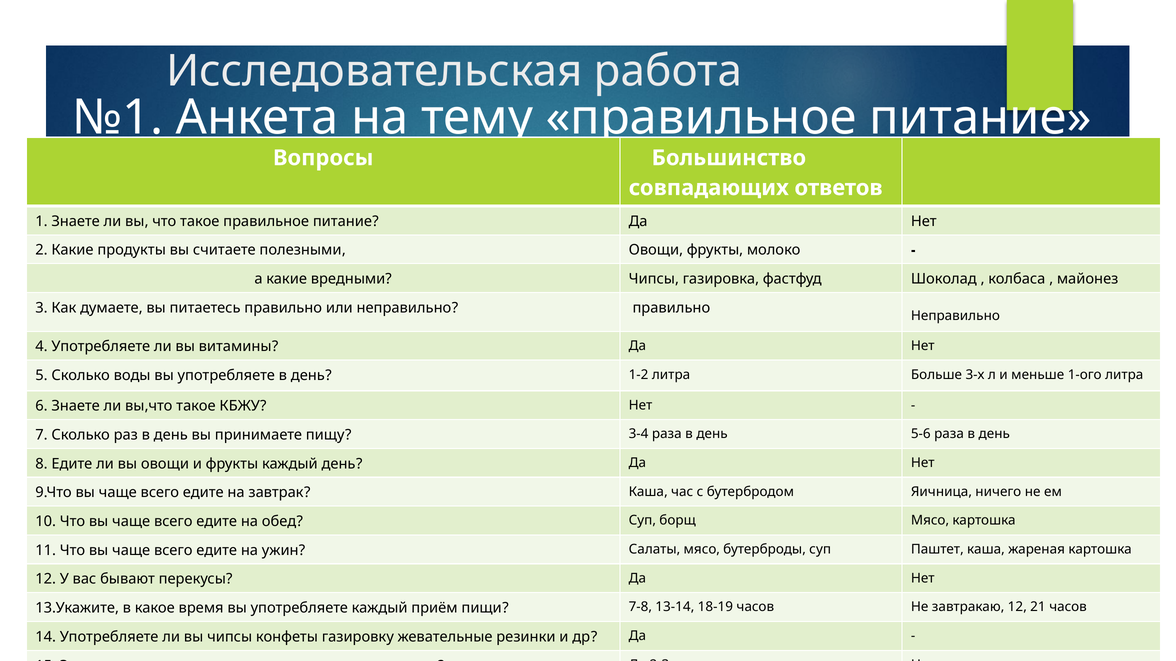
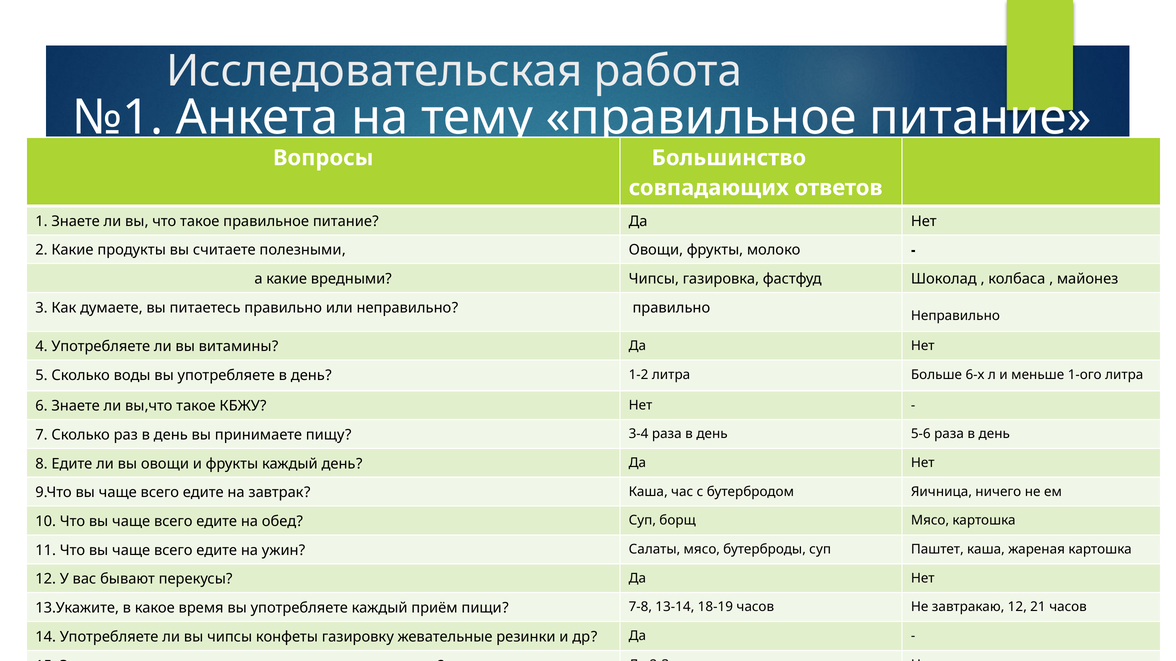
3-х: 3-х -> 6-х (975, 375)
